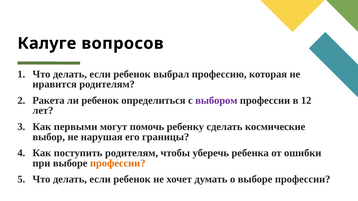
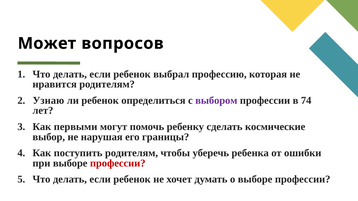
Калуге: Калуге -> Может (47, 43)
Ракета: Ракета -> Узнаю (48, 101)
12: 12 -> 74 (306, 101)
профессии colour: orange -> red (118, 163)
